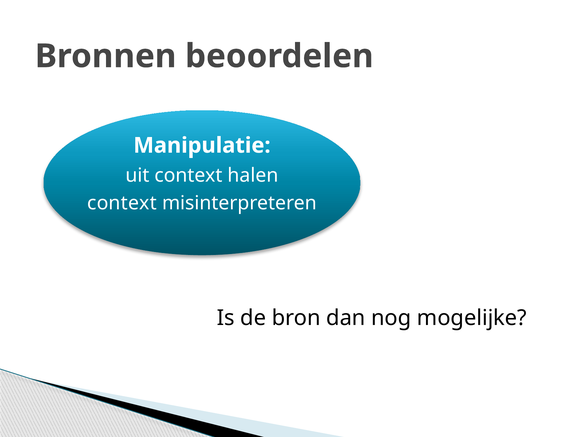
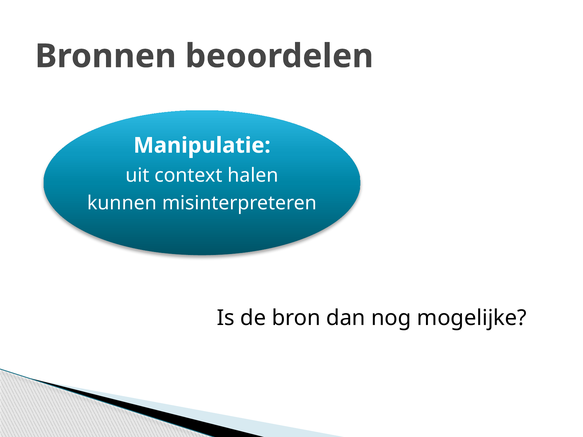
context: context -> kunnen (122, 203)
